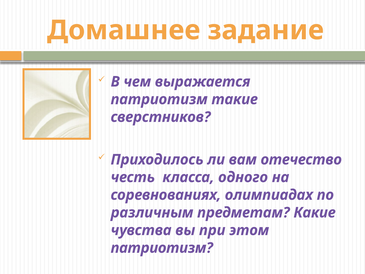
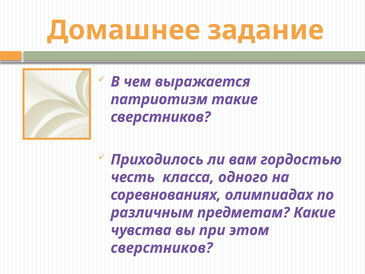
отечество: отечество -> гордостью (301, 159)
патриотизм: патриотизм -> сверстников (162, 248)
